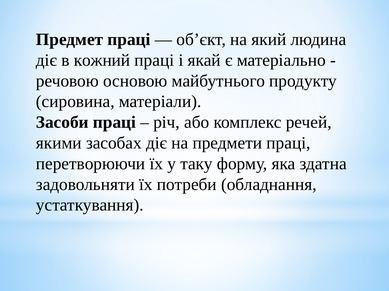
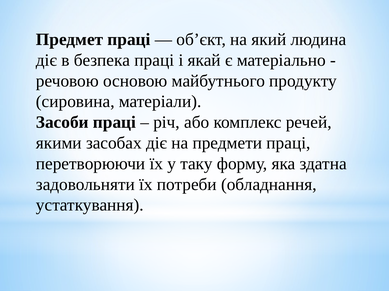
кожний: кожний -> безпека (102, 60)
